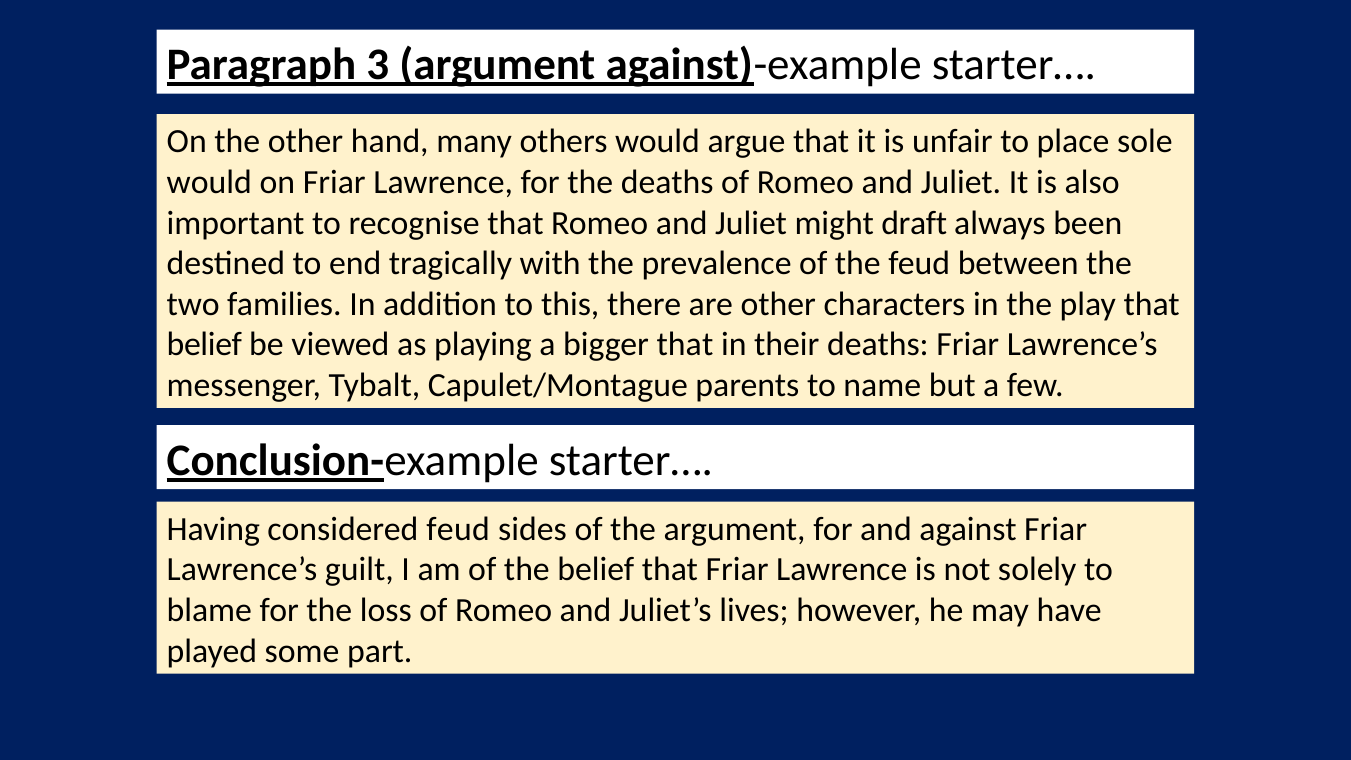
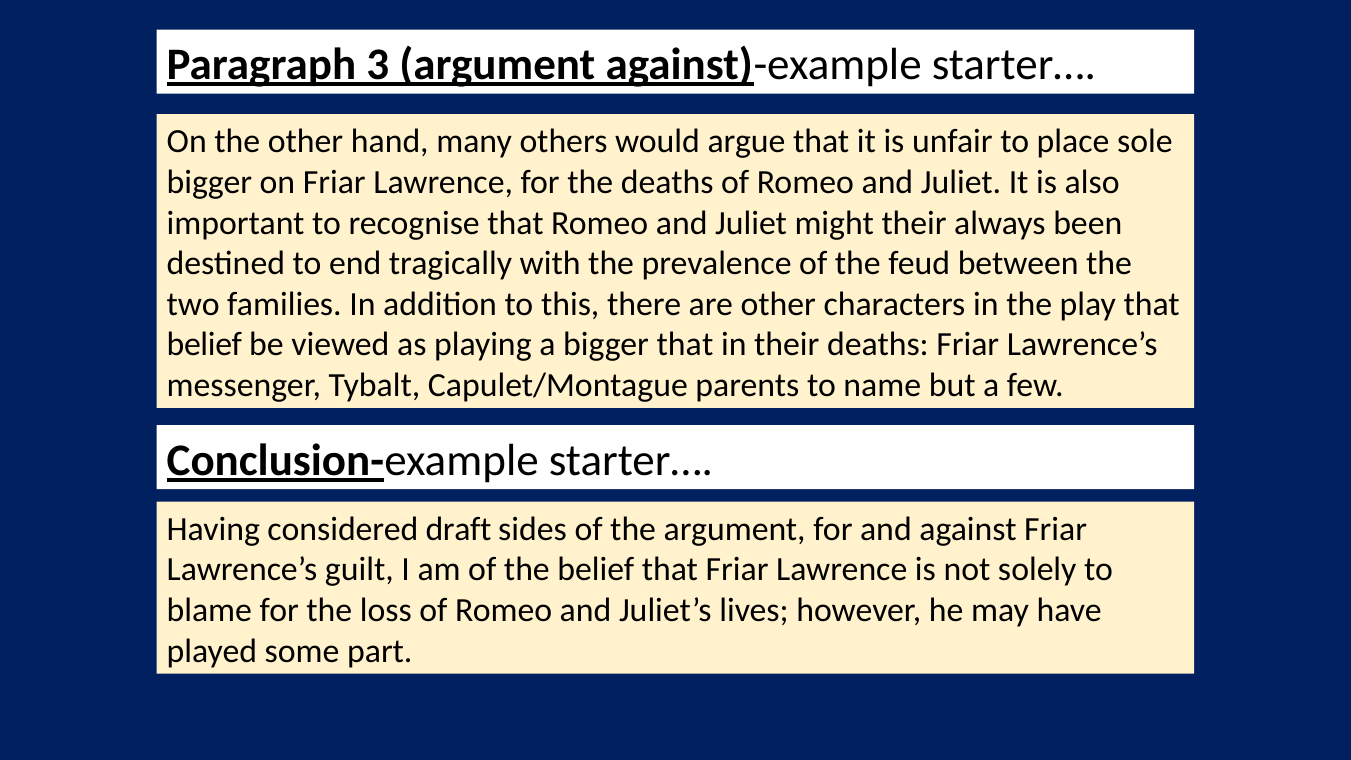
would: would -> bigger (209, 182)
might draft: draft -> their (914, 223)
considered feud: feud -> draft (458, 529)
